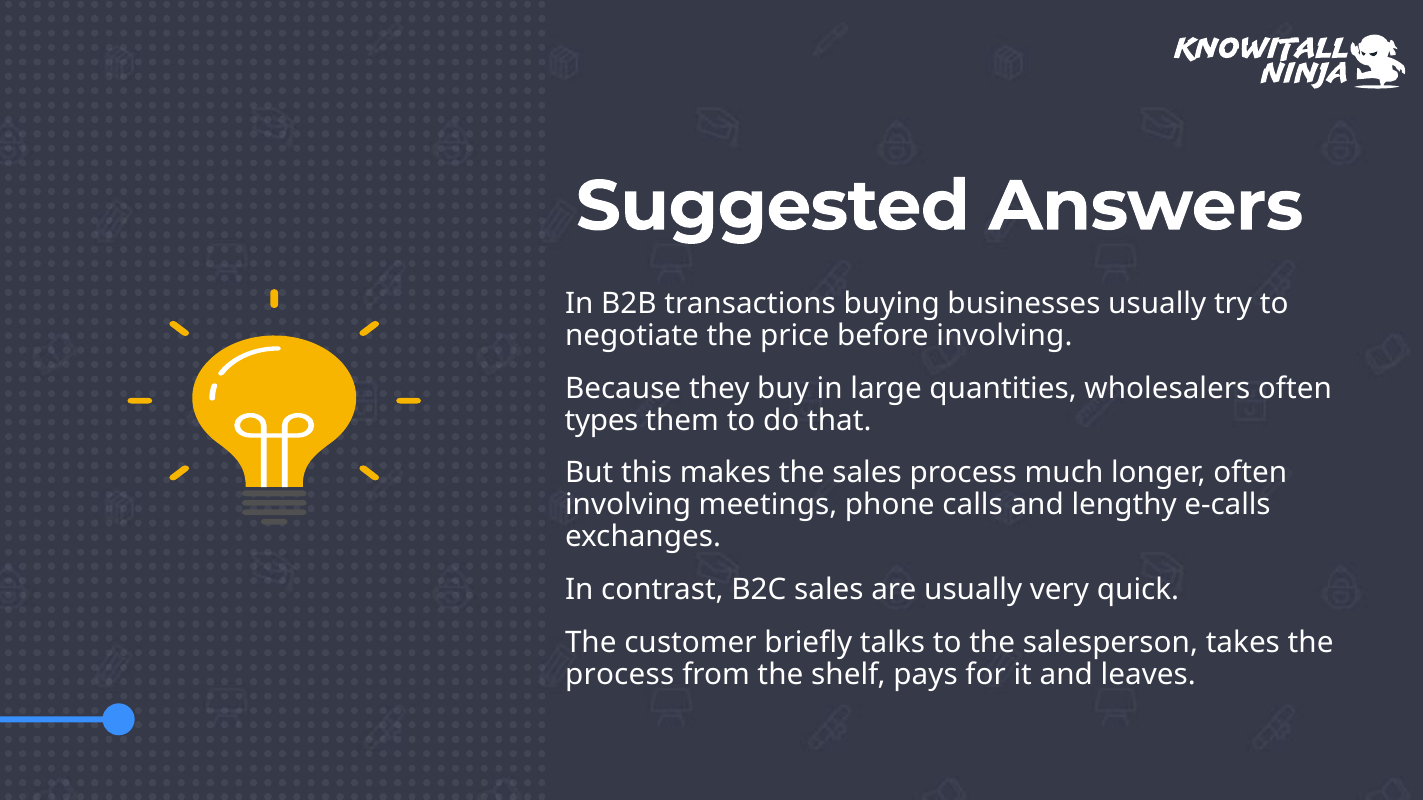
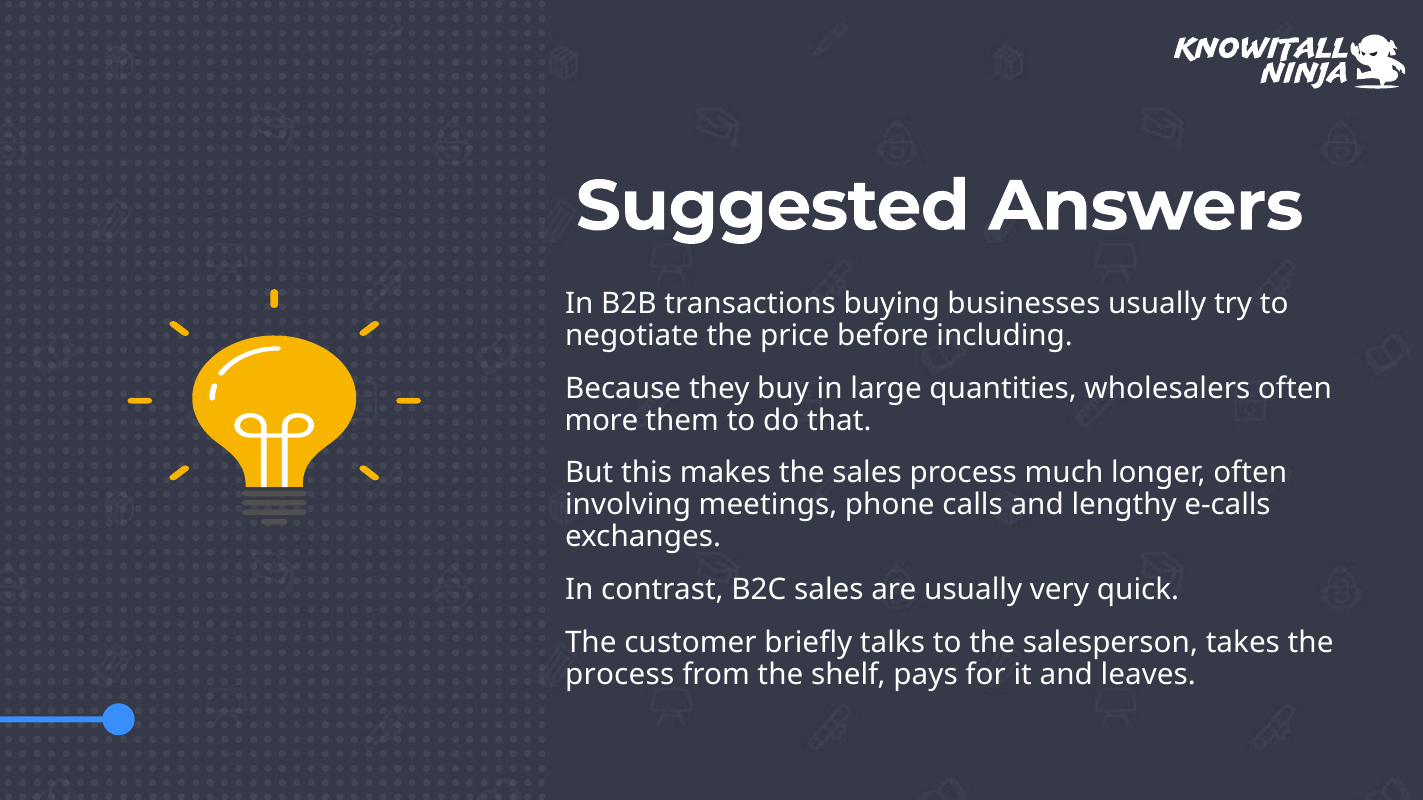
before involving: involving -> including (1005, 336)
types: types -> more (602, 421)
